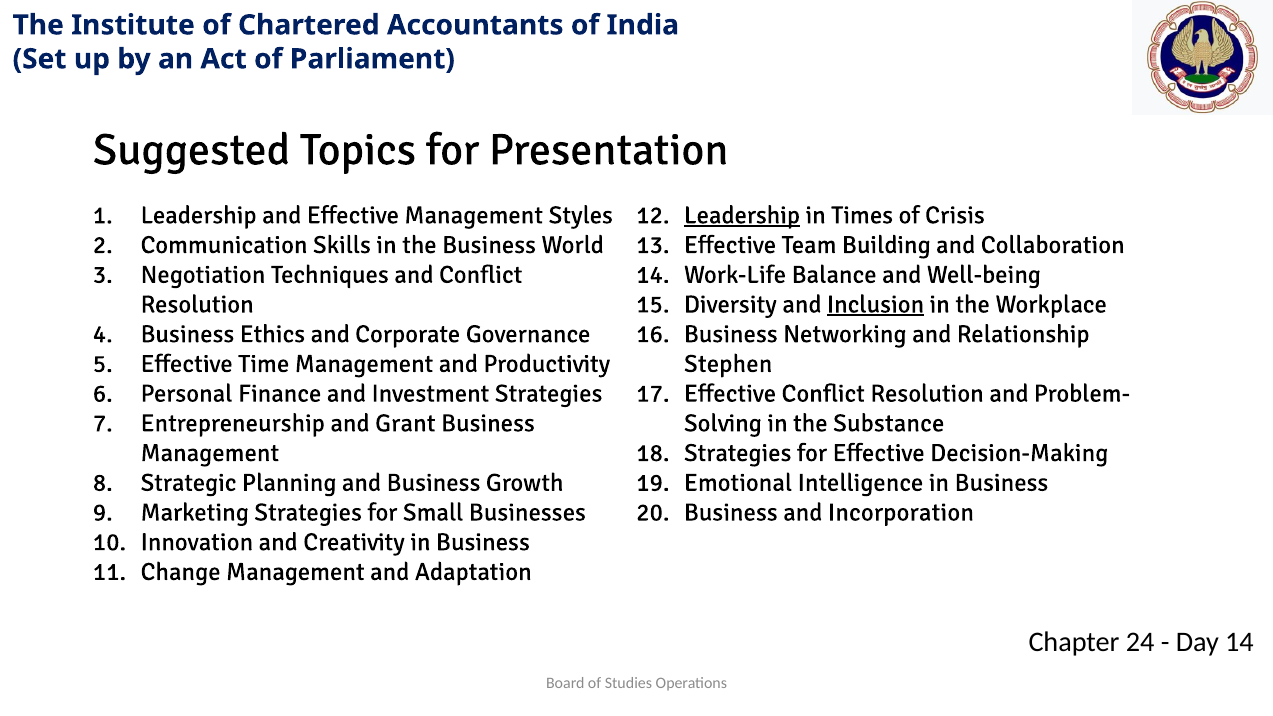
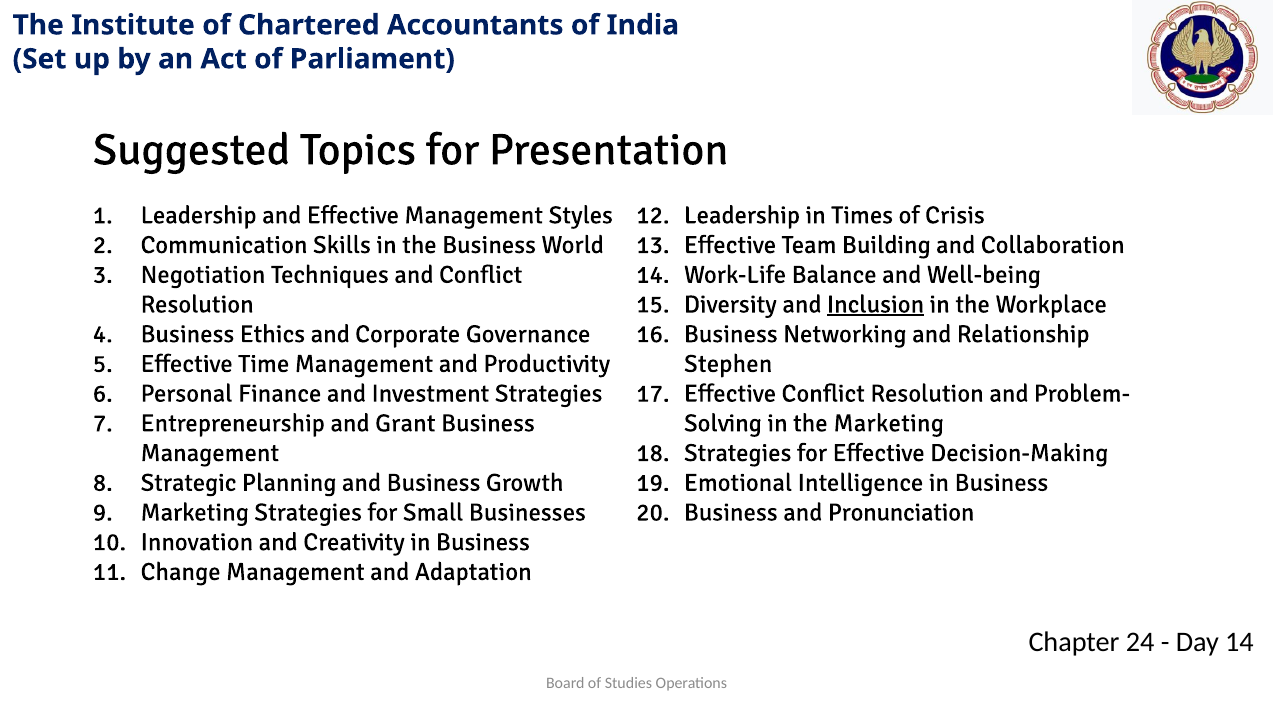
Leadership underline: present -> none (742, 215)
the Substance: Substance -> Marketing (889, 423)
Incorporation: Incorporation -> Pronunciation (901, 512)
